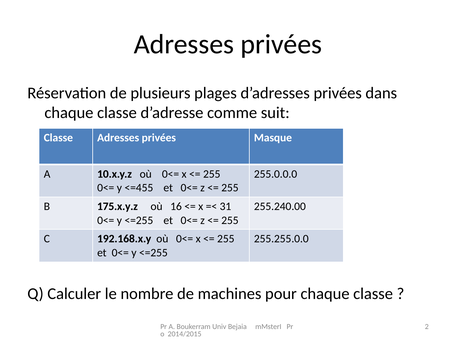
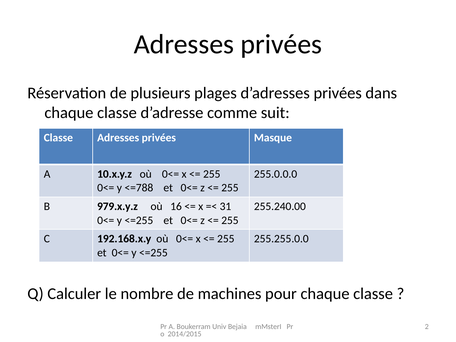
<=455: <=455 -> <=788 (139, 188)
175.x.y.z: 175.x.y.z -> 979.x.y.z (117, 206)
